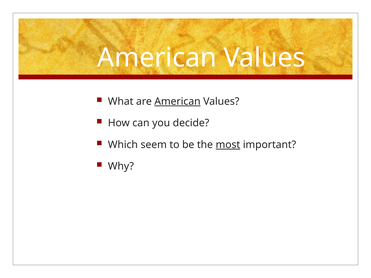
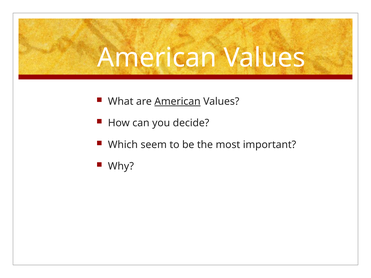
most underline: present -> none (228, 145)
